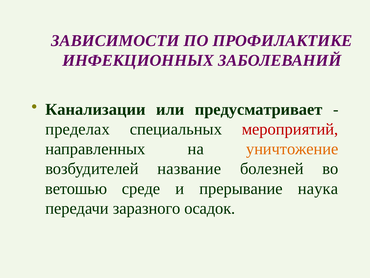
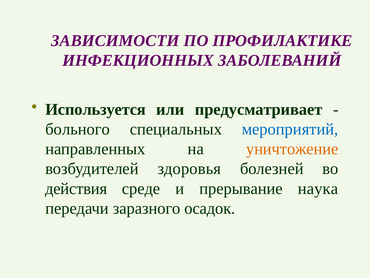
Канализации: Канализации -> Используется (96, 109)
пределах: пределах -> больного (78, 129)
мероприятий colour: red -> blue (290, 129)
название: название -> здоровья (189, 169)
ветошью: ветошью -> действия (76, 188)
